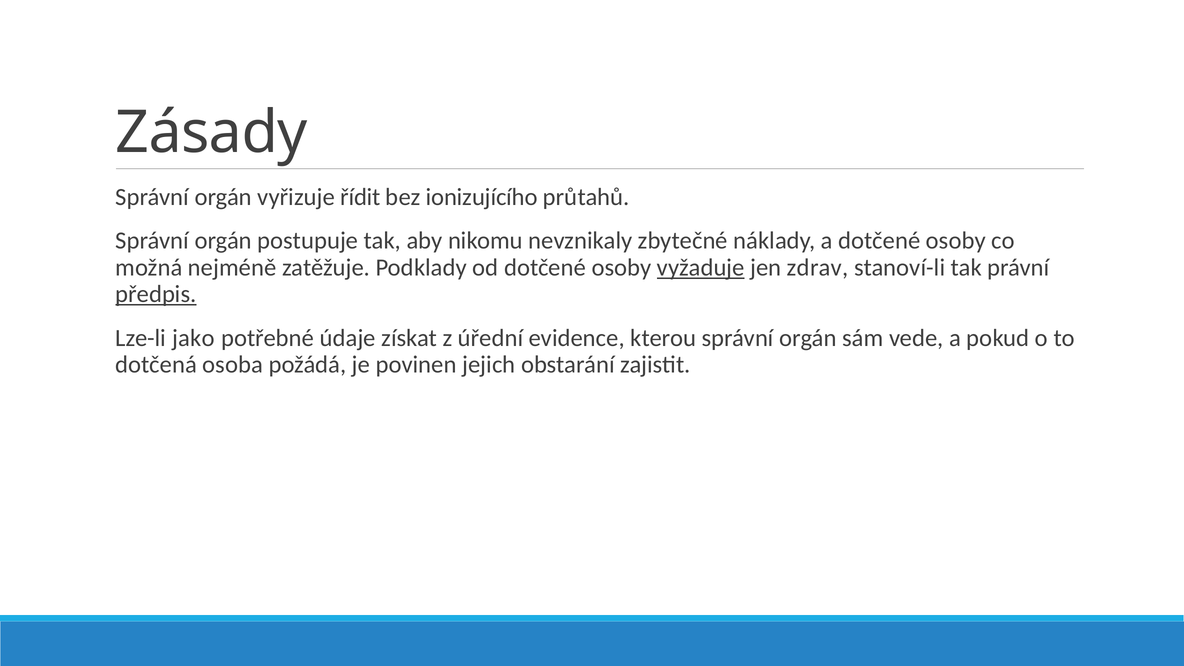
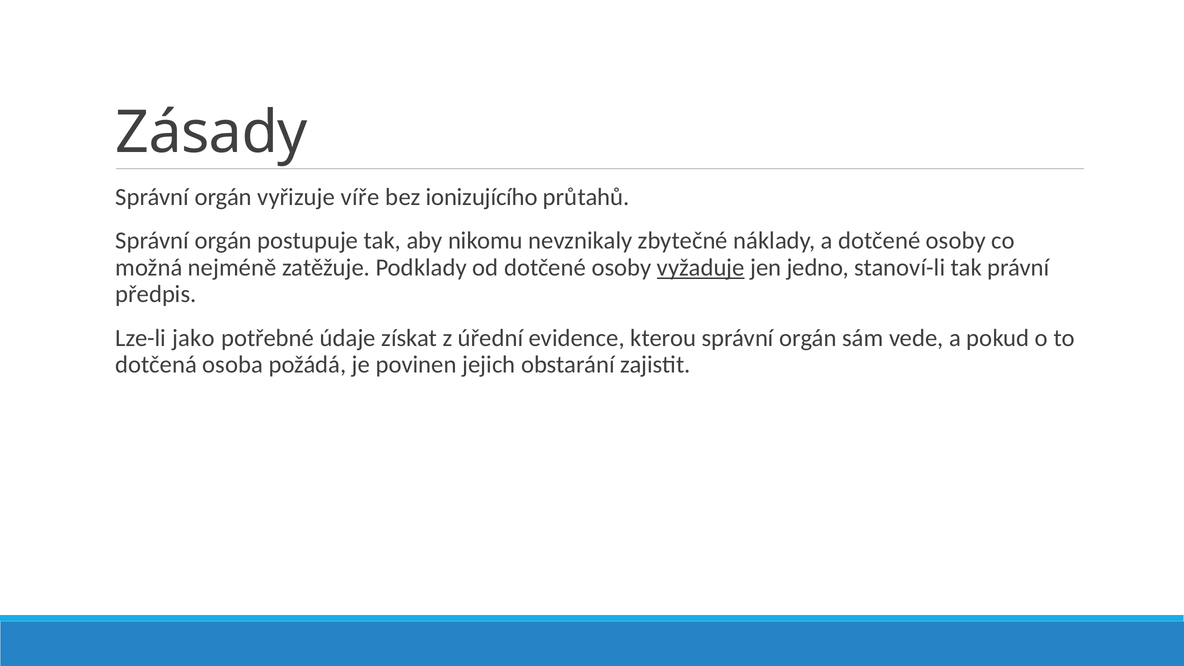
řídit: řídit -> víře (360, 197)
zdrav: zdrav -> jedno (818, 267)
předpis underline: present -> none (156, 294)
